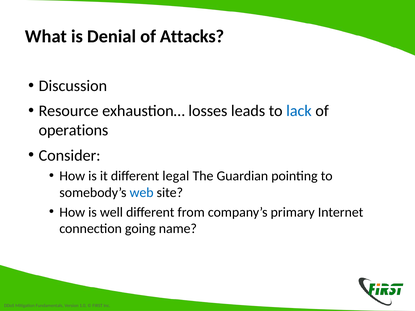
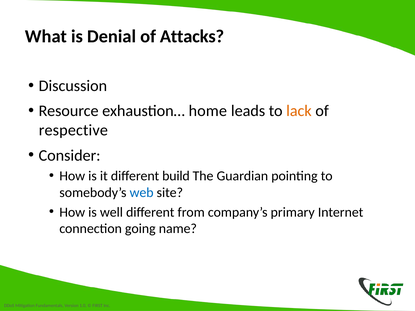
losses: losses -> home (208, 111)
lack colour: blue -> orange (299, 111)
operations: operations -> respective (73, 130)
legal: legal -> build (176, 176)
